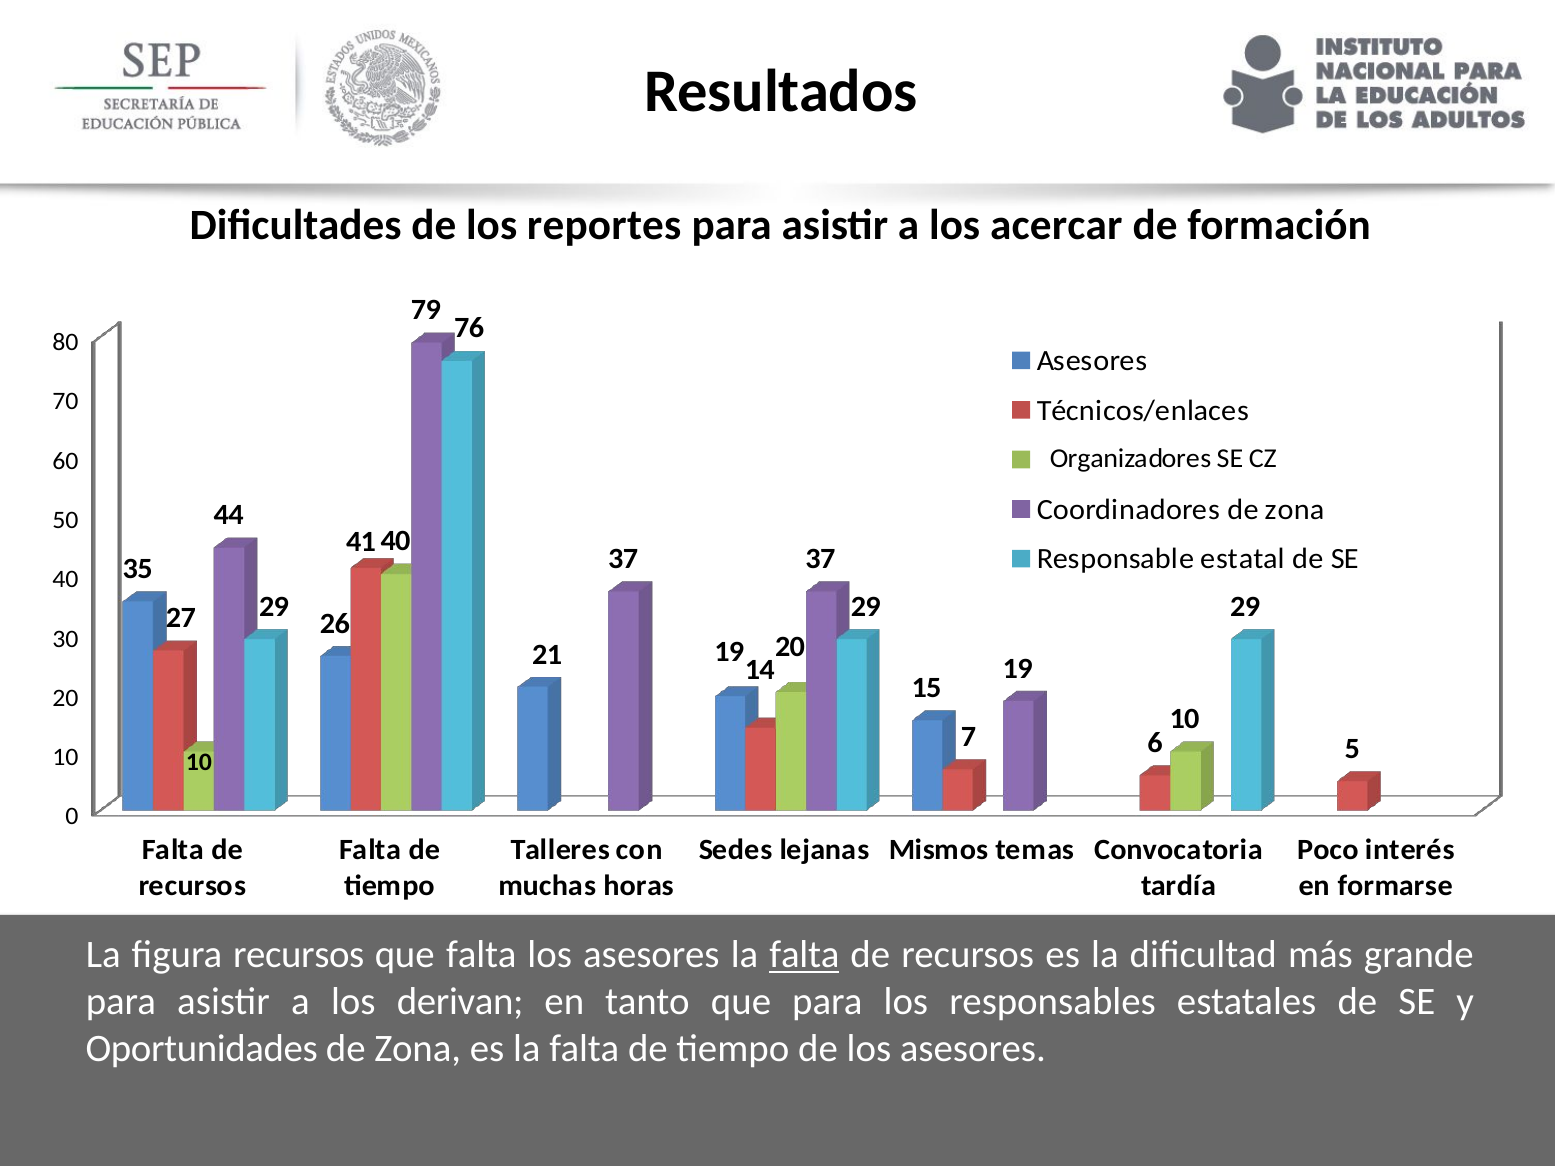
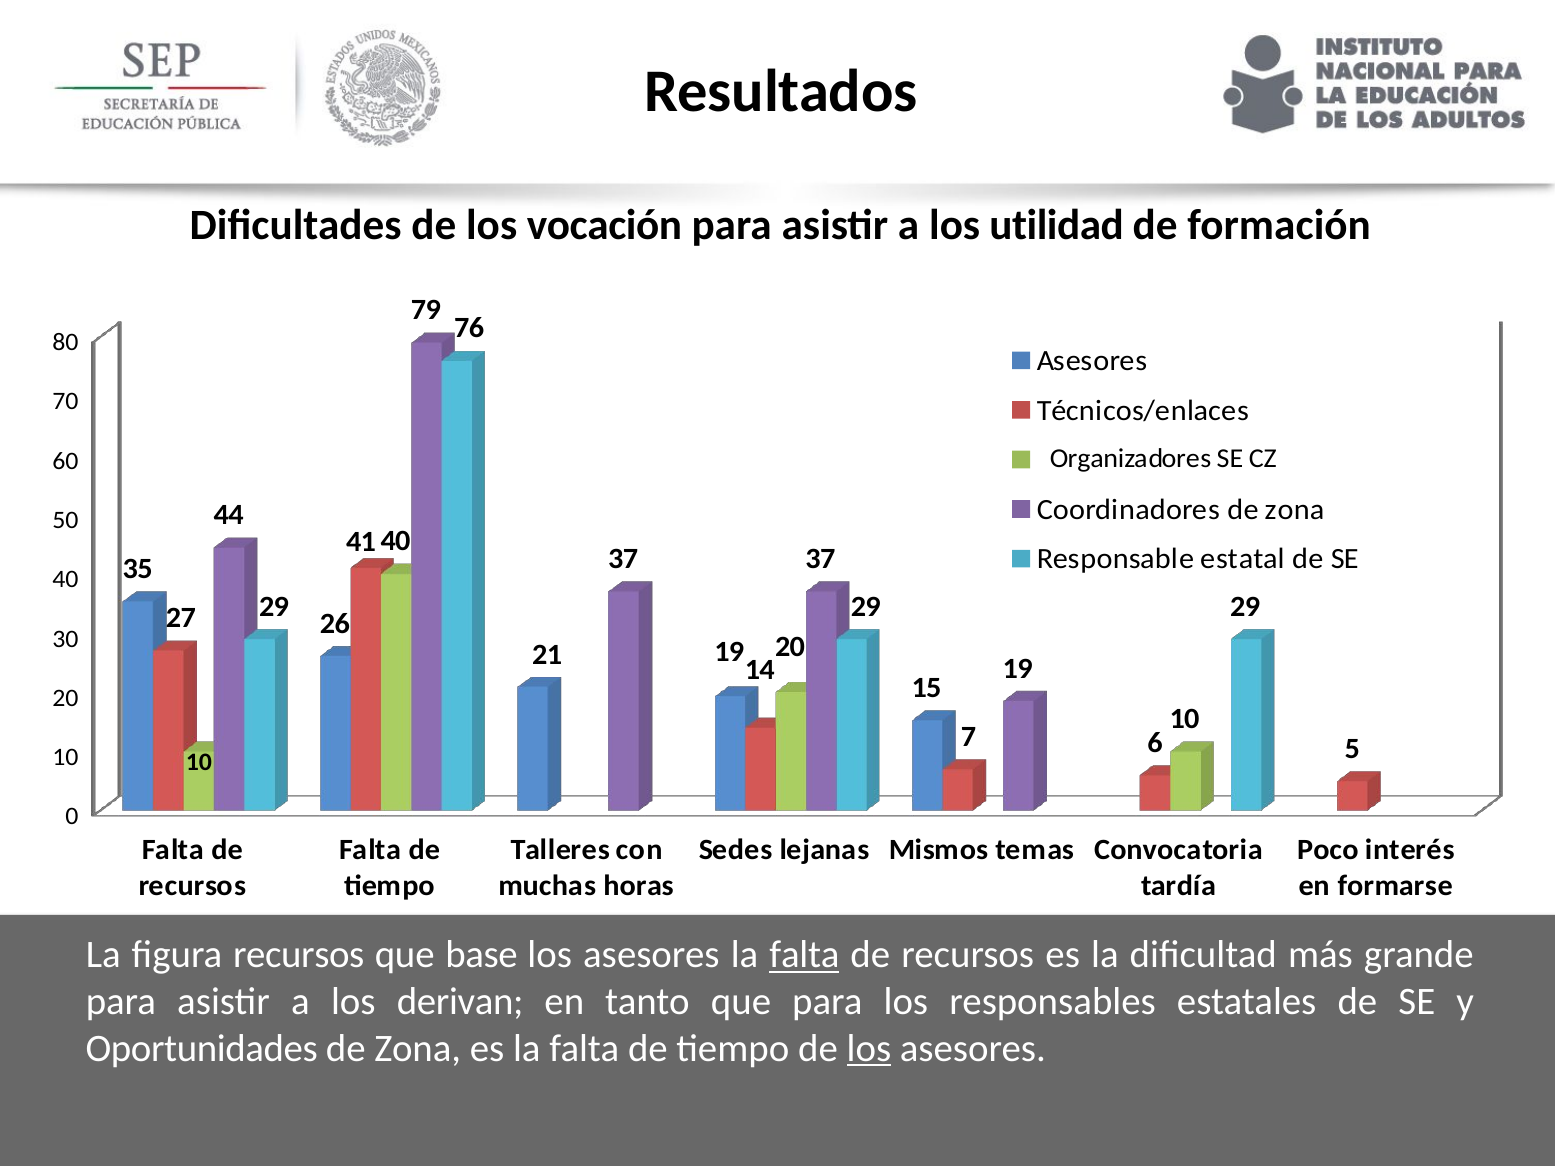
reportes: reportes -> vocación (604, 225)
acercar: acercar -> utilidad (1057, 225)
que falta: falta -> base (481, 955)
los underline: none -> present (869, 1049)
